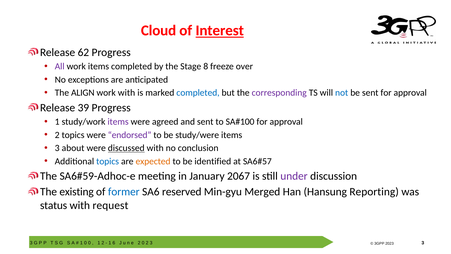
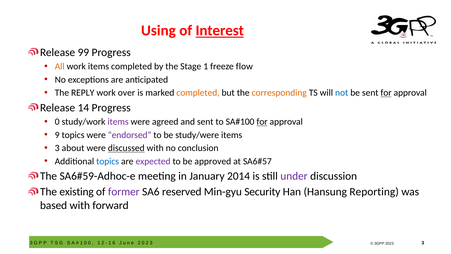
Cloud: Cloud -> Using (158, 31)
62: 62 -> 99 (83, 52)
All colour: purple -> orange (60, 66)
Stage 8: 8 -> 1 (206, 66)
over: over -> flow (244, 66)
ALIGN: ALIGN -> REPLY (83, 93)
work with: with -> over (127, 93)
completed colour: blue -> orange (198, 93)
corresponding colour: purple -> orange (279, 93)
for underline: none -> present (386, 93)
39: 39 -> 14 (83, 107)
1: 1 -> 0 (57, 122)
for underline: none -> present (262, 122)
2: 2 -> 9 (57, 135)
expected colour: orange -> purple (153, 161)
identified: identified -> approved (213, 161)
2067: 2067 -> 2014 (239, 176)
former colour: blue -> purple (124, 192)
Merged: Merged -> Security (262, 192)
status: status -> based (54, 205)
request: request -> forward (111, 205)
